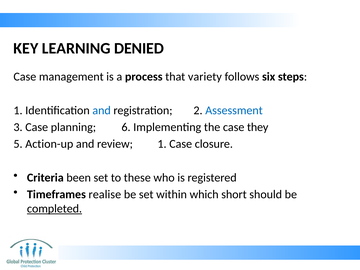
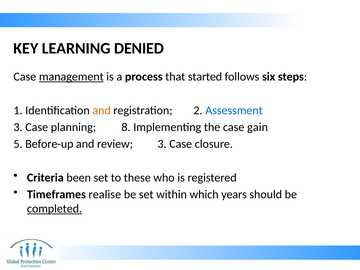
management underline: none -> present (71, 77)
variety: variety -> started (205, 77)
and colour: blue -> orange (102, 110)
6: 6 -> 8 (126, 127)
they: they -> gain (258, 127)
Action-up: Action-up -> Before-up (49, 144)
review 1: 1 -> 3 (162, 144)
short: short -> years (234, 194)
